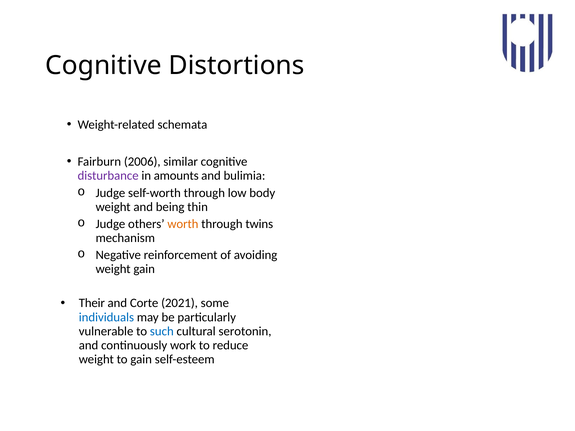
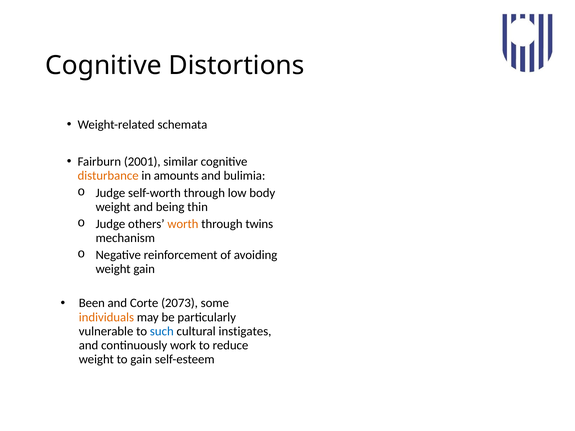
2006: 2006 -> 2001 (142, 162)
disturbance colour: purple -> orange (108, 176)
Their: Their -> Been (92, 303)
2021: 2021 -> 2073 (180, 303)
individuals colour: blue -> orange (106, 317)
serotonin: serotonin -> instigates (245, 331)
